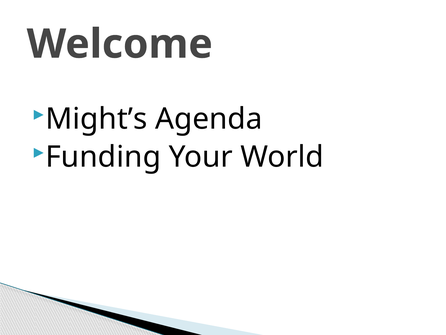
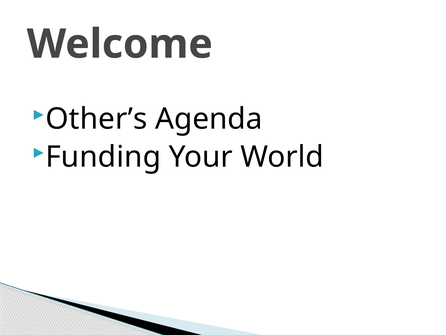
Might’s: Might’s -> Other’s (96, 119)
